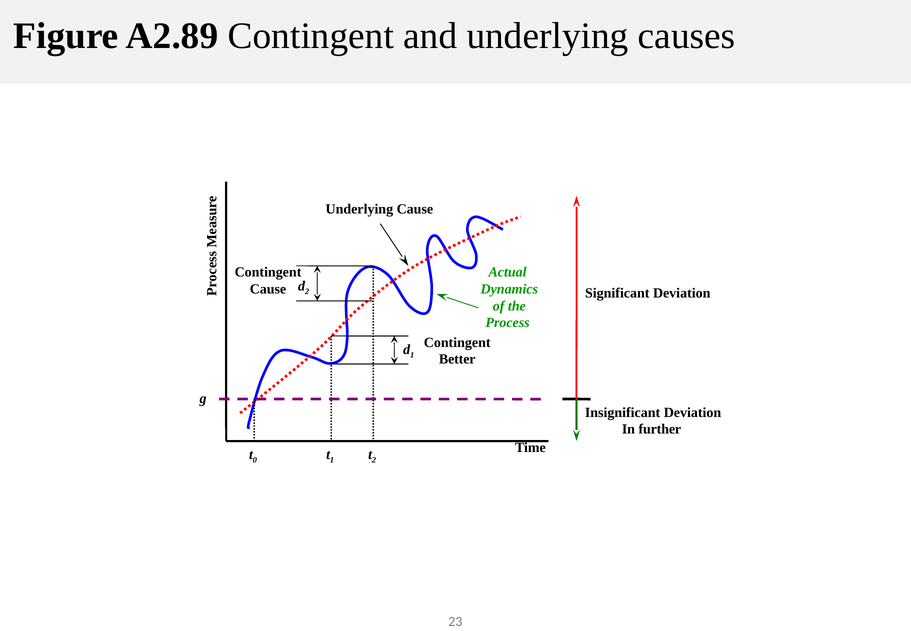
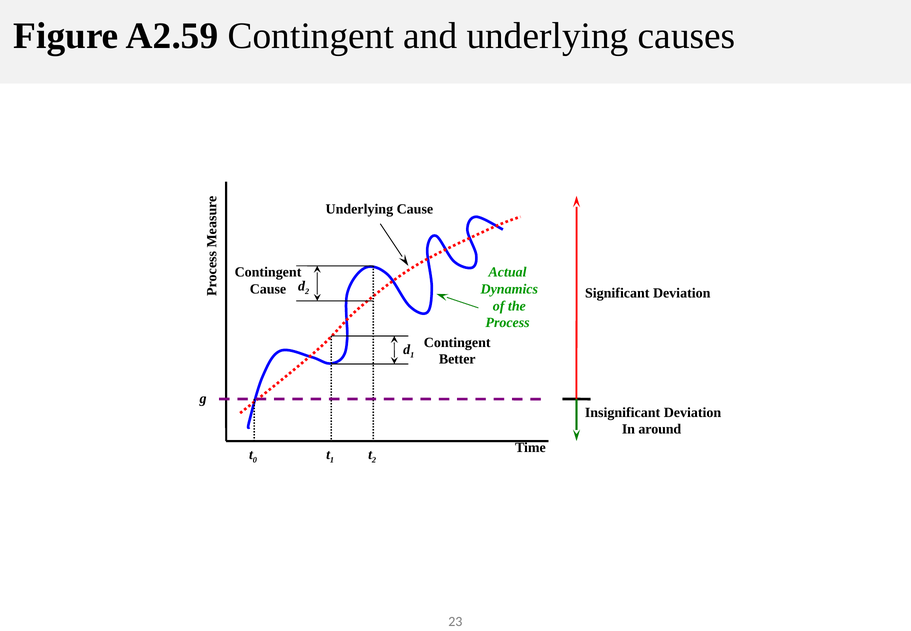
A2.89: A2.89 -> A2.59 (172, 36)
further: further -> around (660, 429)
